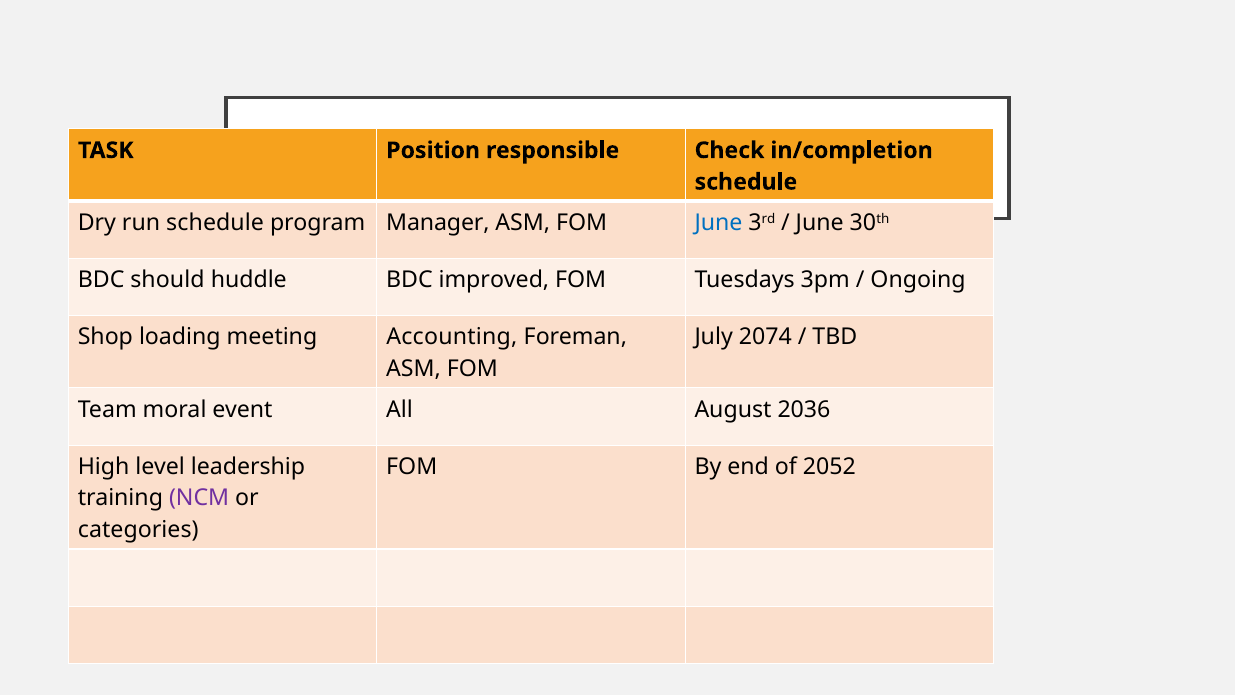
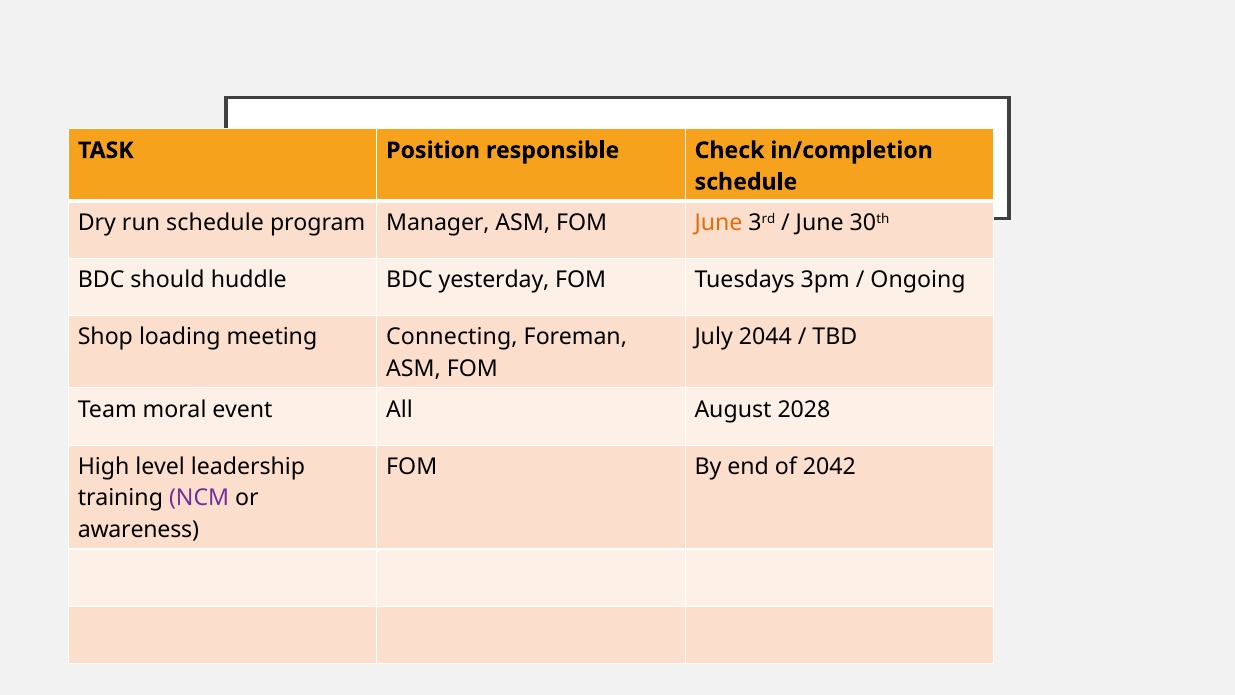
June colour: blue -> orange (719, 223)
improved: improved -> yesterday (494, 280)
Accounting: Accounting -> Connecting (452, 337)
2074: 2074 -> 2044 (765, 337)
2036: 2036 -> 2028 (804, 409)
2052: 2052 -> 2042 (829, 467)
categories: categories -> awareness (138, 530)
